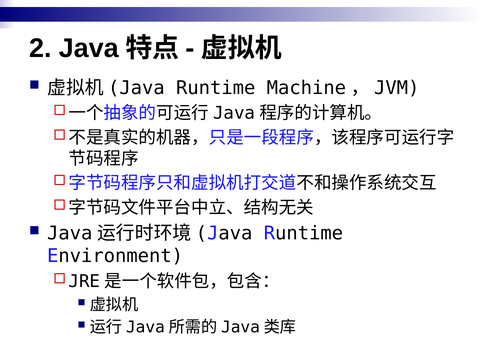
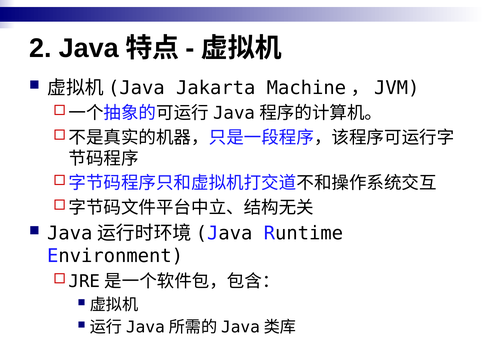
Runtime: Runtime -> Jakarta (216, 88)
